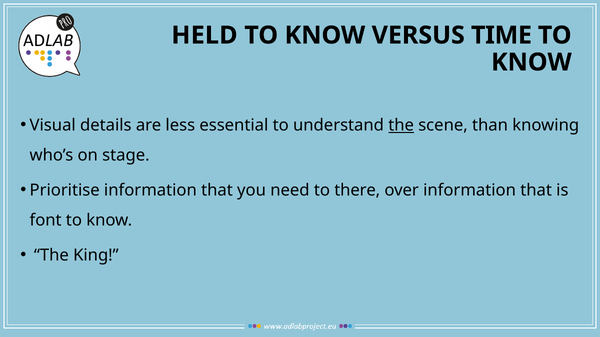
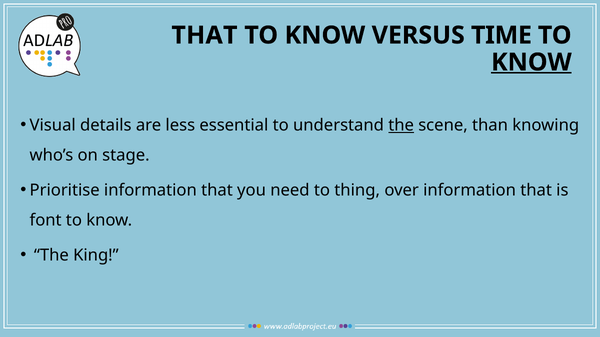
HELD: HELD -> THAT (204, 35)
KNOW underline: none -> present (531, 62)
there: there -> thing (357, 190)
